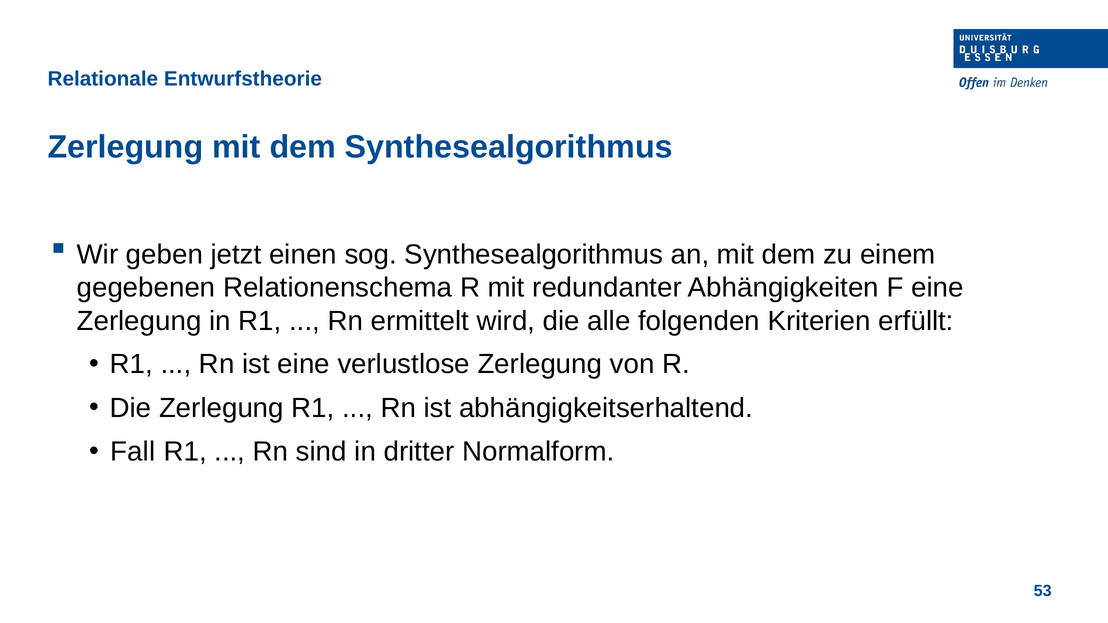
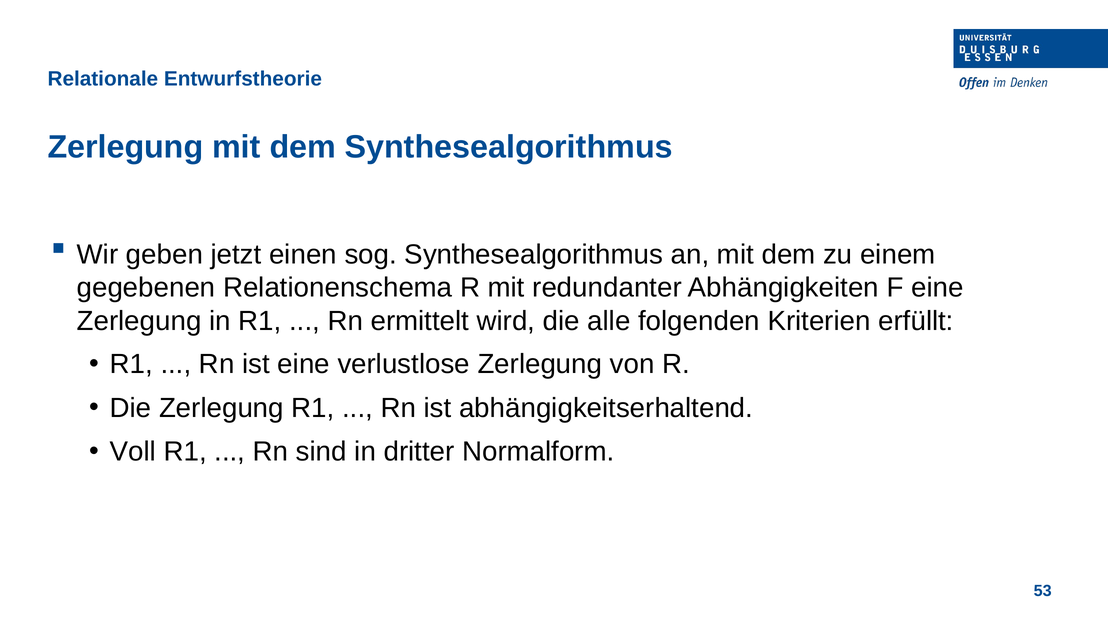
Fall: Fall -> Voll (133, 452)
